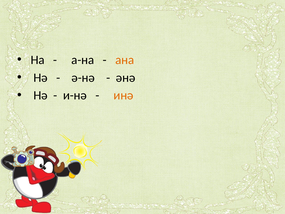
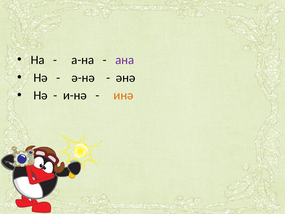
ана colour: orange -> purple (125, 60)
